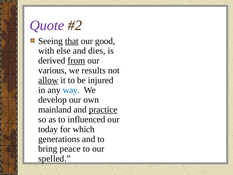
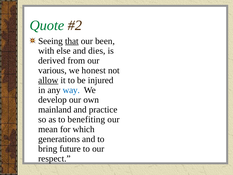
Quote colour: purple -> green (47, 25)
good: good -> been (105, 41)
from underline: present -> none (76, 61)
results: results -> honest (94, 70)
practice underline: present -> none (103, 109)
influenced: influenced -> benefiting (86, 119)
today: today -> mean (48, 129)
peace: peace -> future (70, 149)
spelled: spelled -> respect (54, 158)
